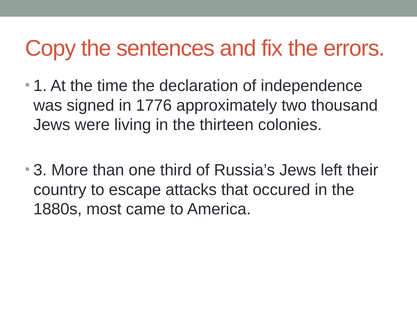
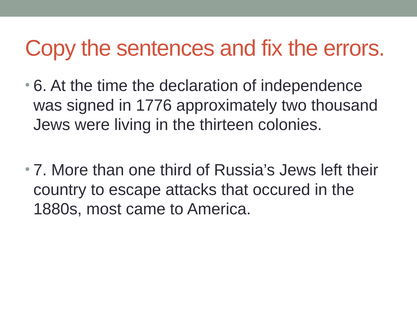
1: 1 -> 6 (40, 86)
3: 3 -> 7 (40, 170)
